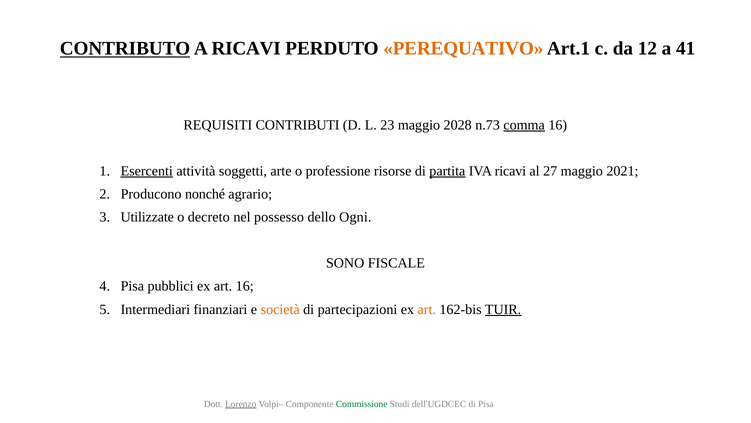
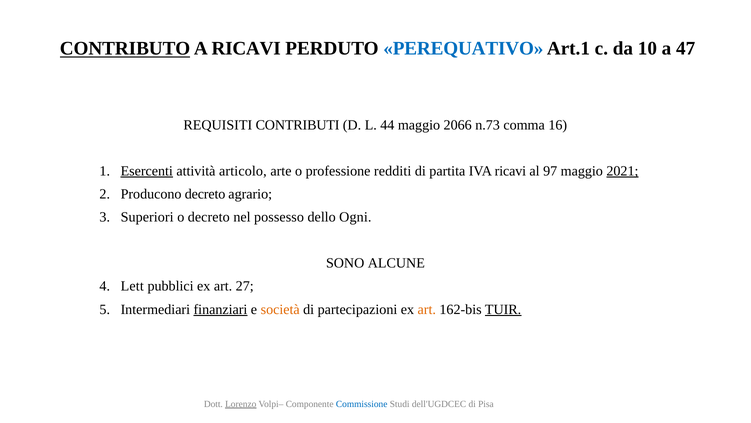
PEREQUATIVO colour: orange -> blue (463, 49)
12: 12 -> 10 (647, 49)
41: 41 -> 47 (686, 49)
23: 23 -> 44 (387, 125)
2028: 2028 -> 2066 (458, 125)
comma underline: present -> none (524, 125)
soggetti: soggetti -> articolo (243, 171)
risorse: risorse -> redditi (393, 171)
partita underline: present -> none (447, 171)
27: 27 -> 97 (550, 171)
2021 underline: none -> present (622, 171)
Producono nonché: nonché -> decreto (205, 194)
Utilizzate: Utilizzate -> Superiori (147, 217)
FISCALE: FISCALE -> ALCUNE (396, 263)
Pisa: Pisa -> Lett (132, 286)
art 16: 16 -> 27 (245, 286)
finanziari underline: none -> present (220, 309)
Commissione colour: green -> blue (362, 403)
